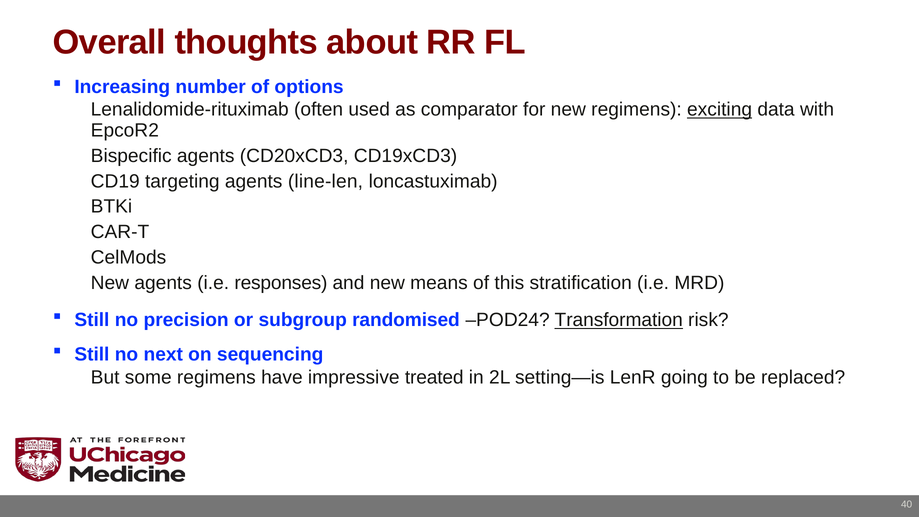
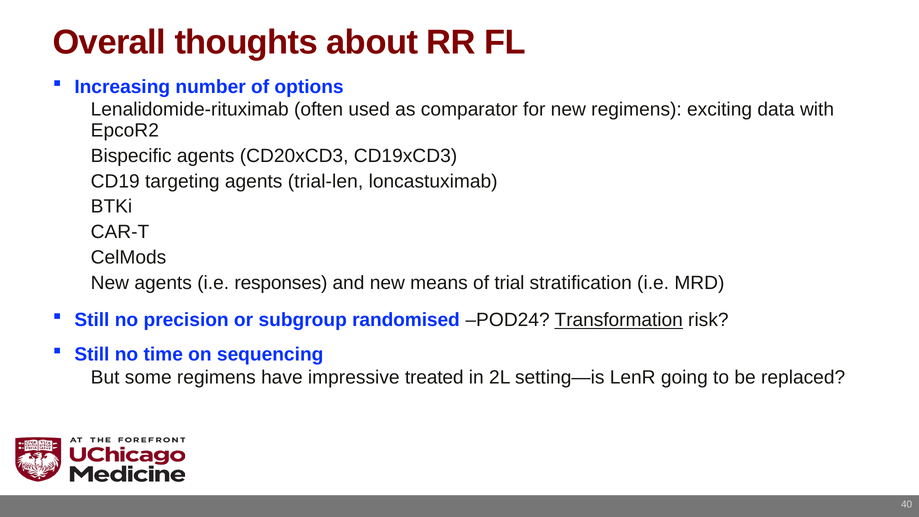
exciting underline: present -> none (720, 110)
line-len: line-len -> trial-len (326, 181)
this: this -> trial (509, 283)
next: next -> time (163, 355)
